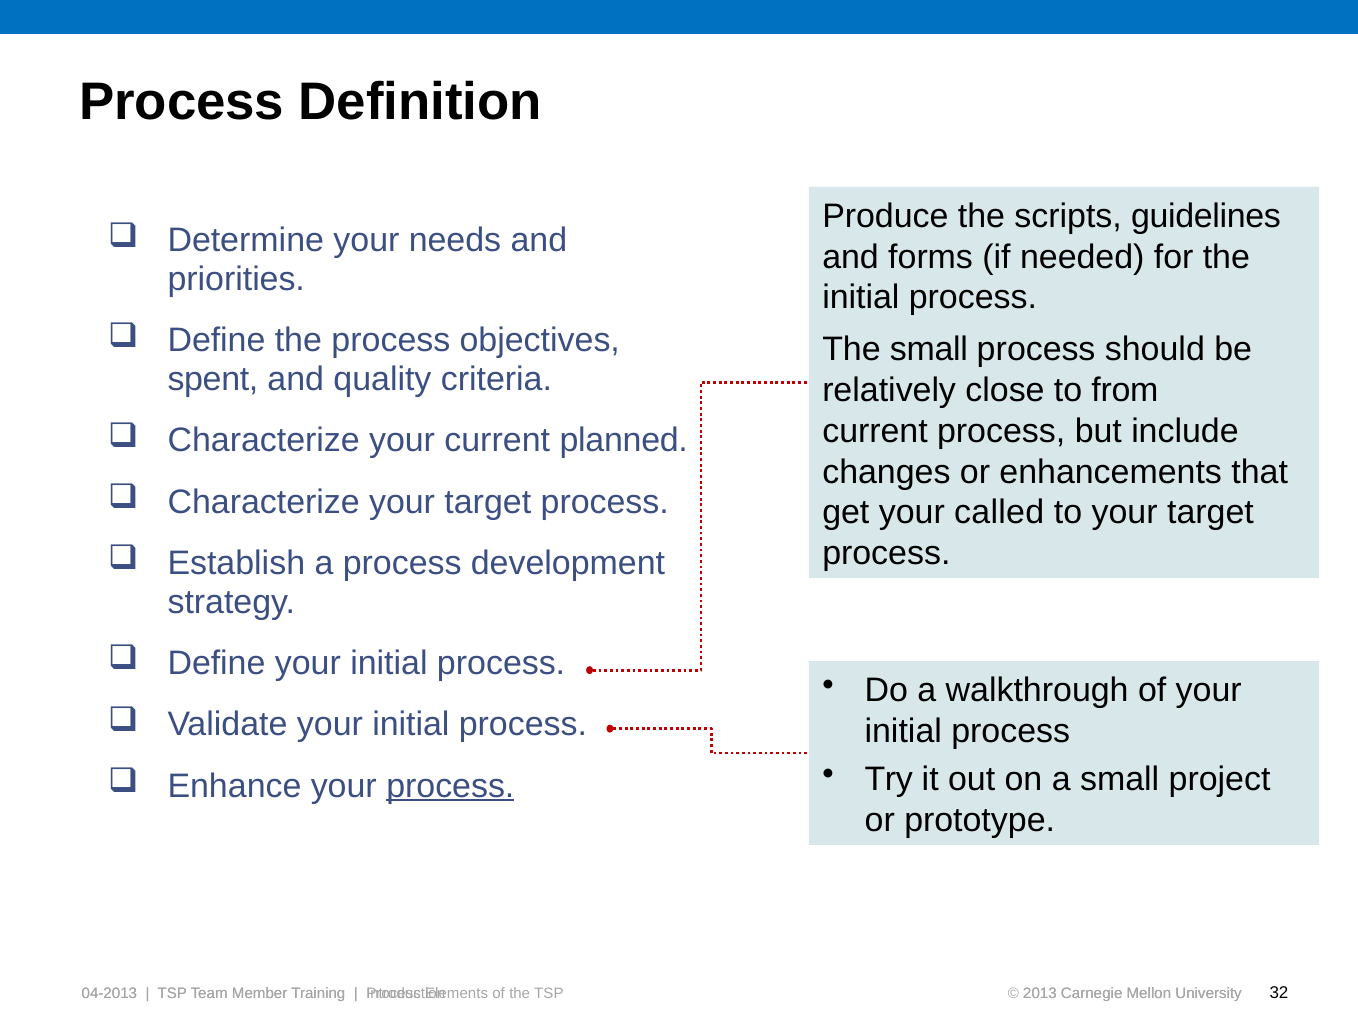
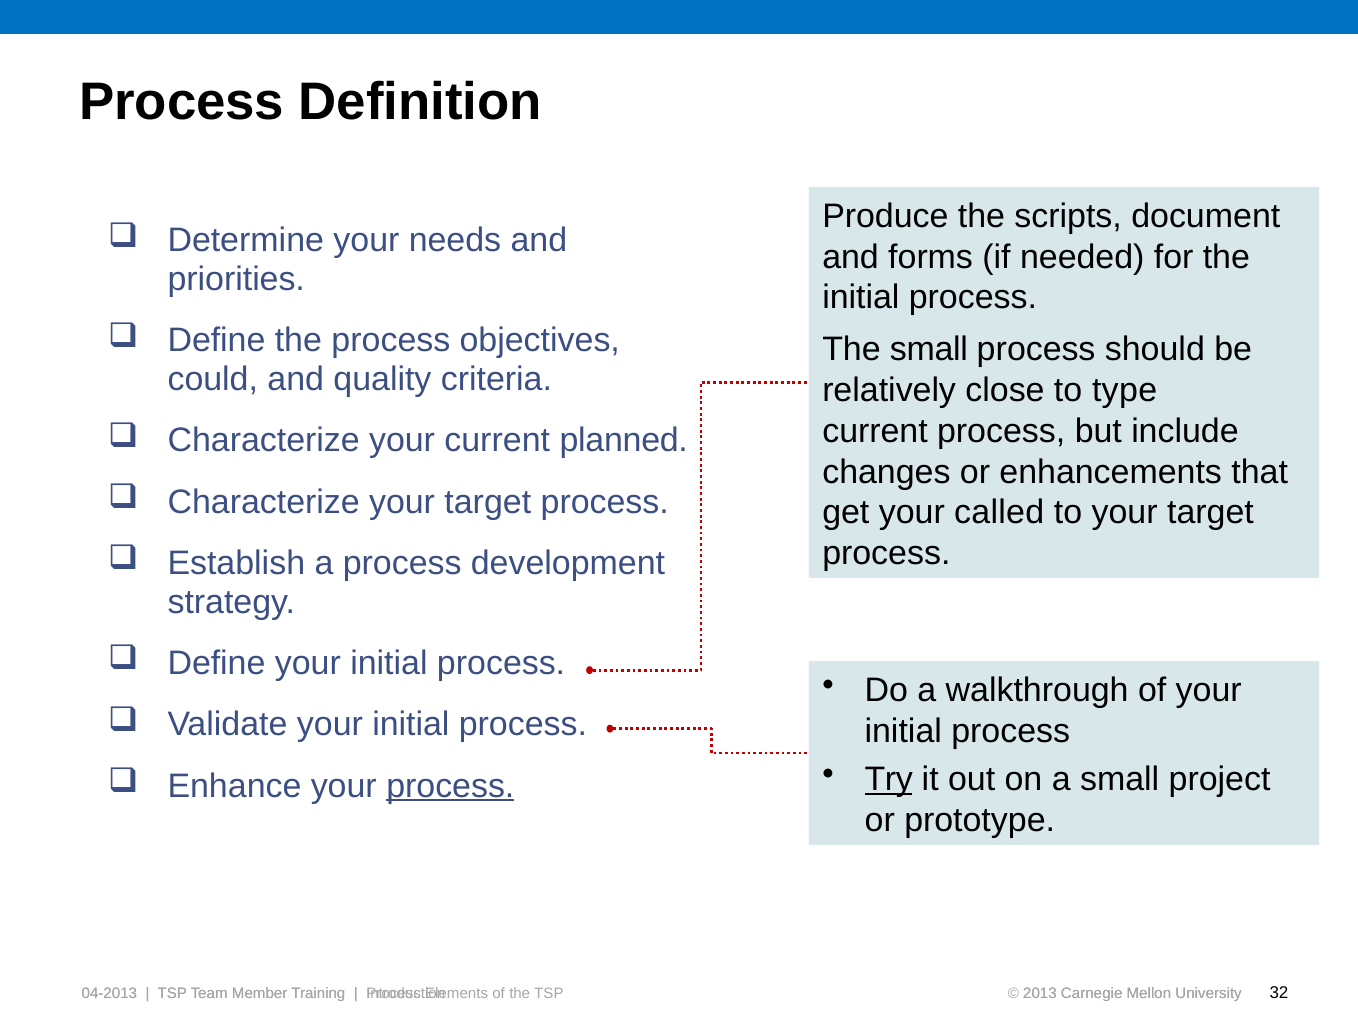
guidelines: guidelines -> document (1206, 216)
spent: spent -> could (213, 380)
from: from -> type (1125, 391)
Try underline: none -> present (889, 780)
